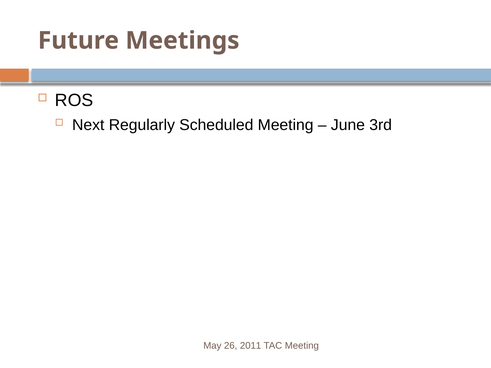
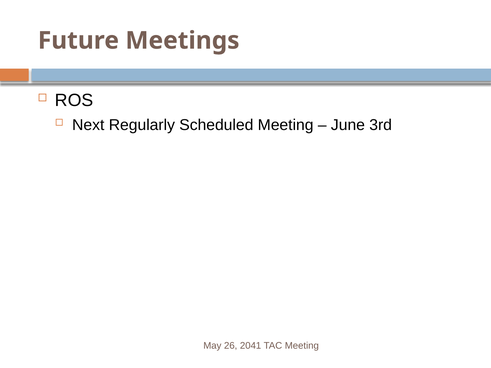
2011: 2011 -> 2041 (251, 346)
